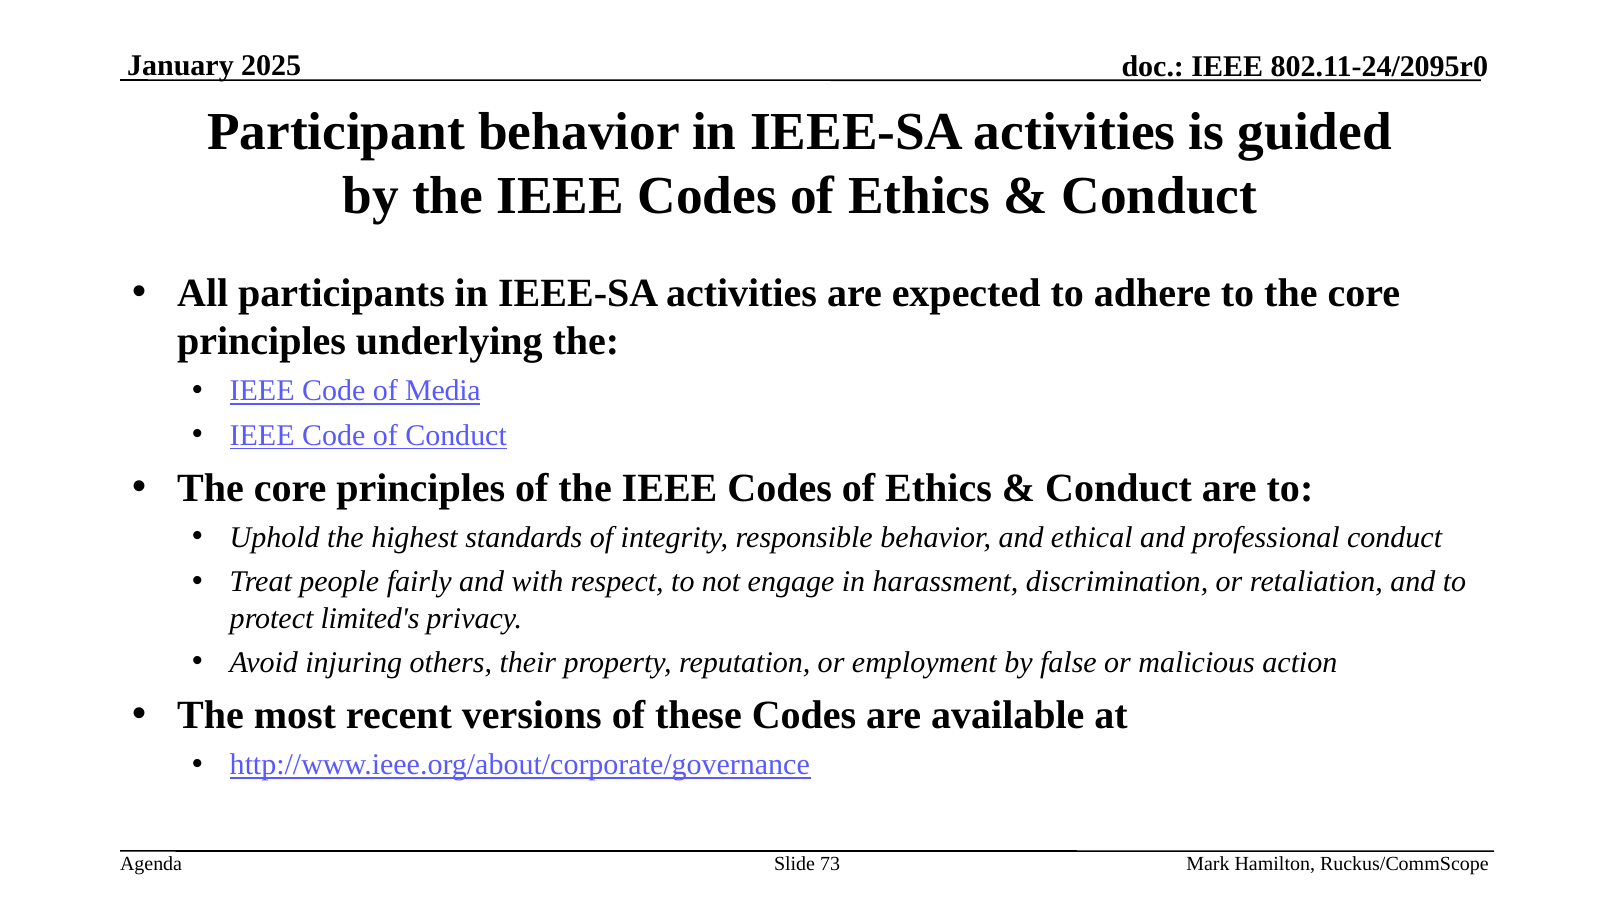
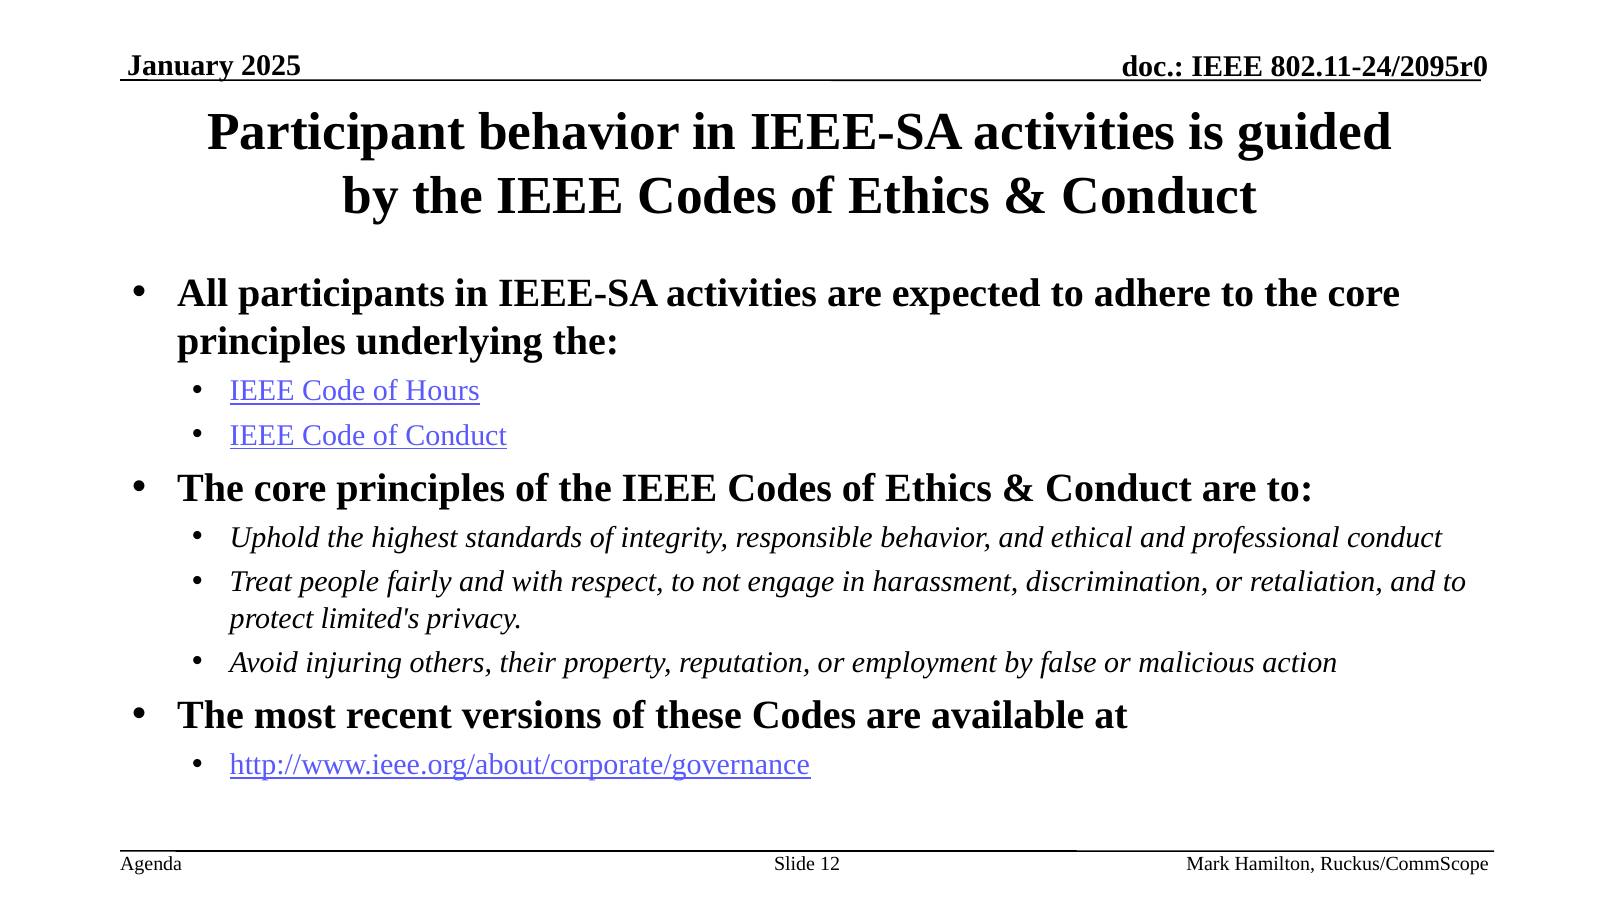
Media: Media -> Hours (443, 391)
73: 73 -> 12 (830, 864)
